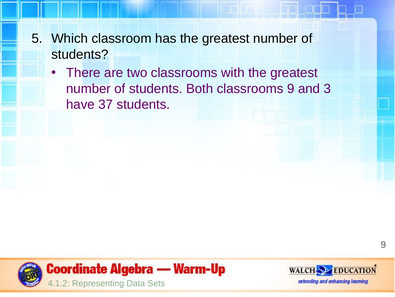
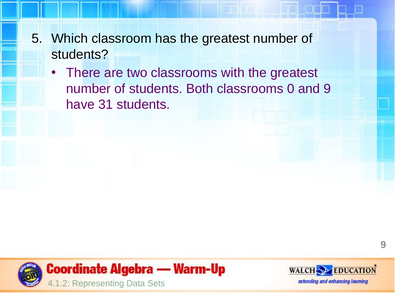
classrooms 9: 9 -> 0 (291, 88)
and 3: 3 -> 9 (327, 88)
37: 37 -> 31 (106, 104)
